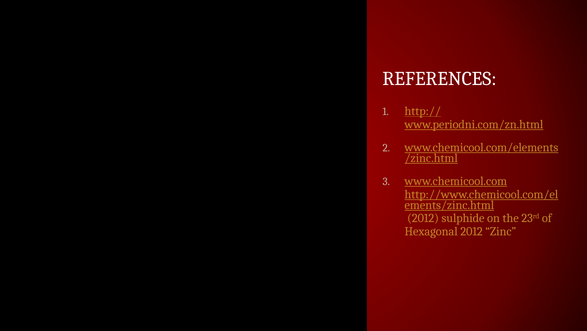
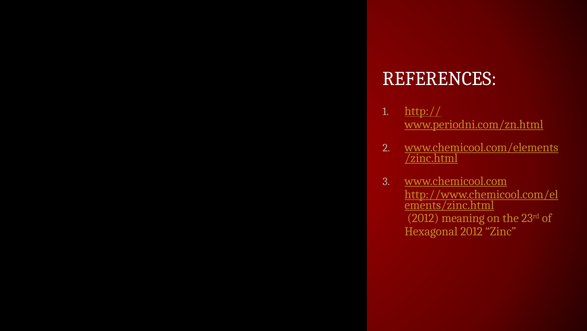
sulphide: sulphide -> meaning (463, 218)
